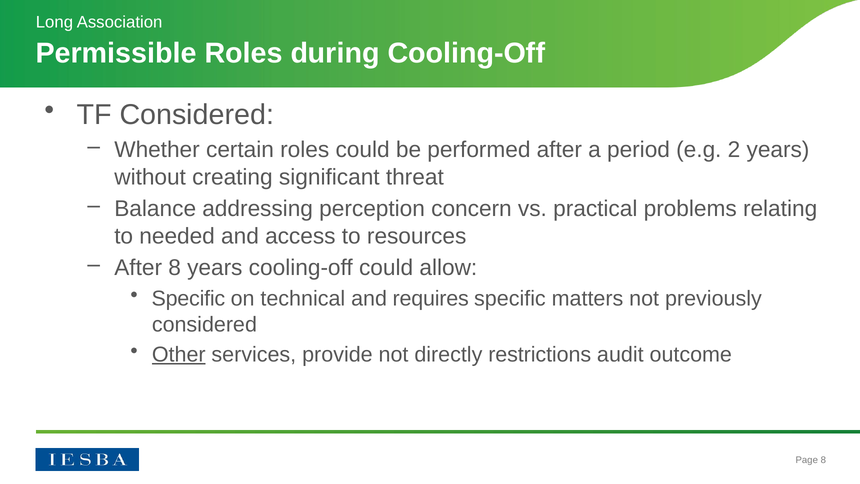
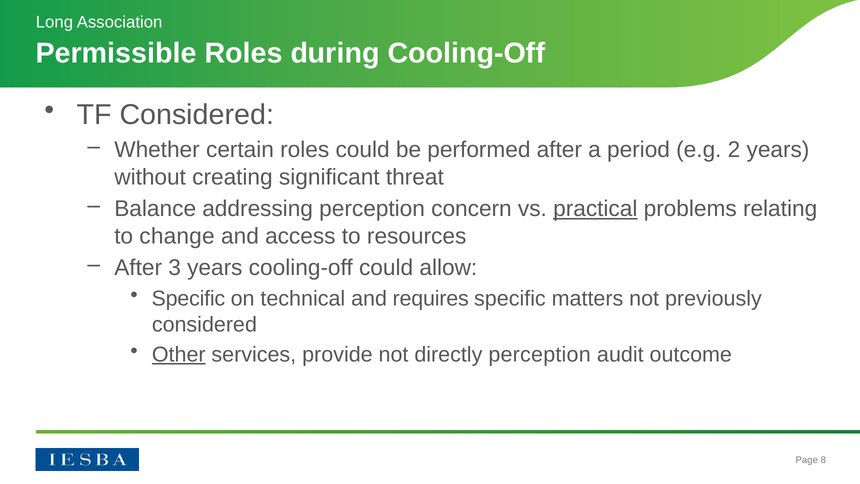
practical underline: none -> present (595, 209)
needed: needed -> change (177, 236)
After 8: 8 -> 3 (175, 268)
directly restrictions: restrictions -> perception (540, 354)
